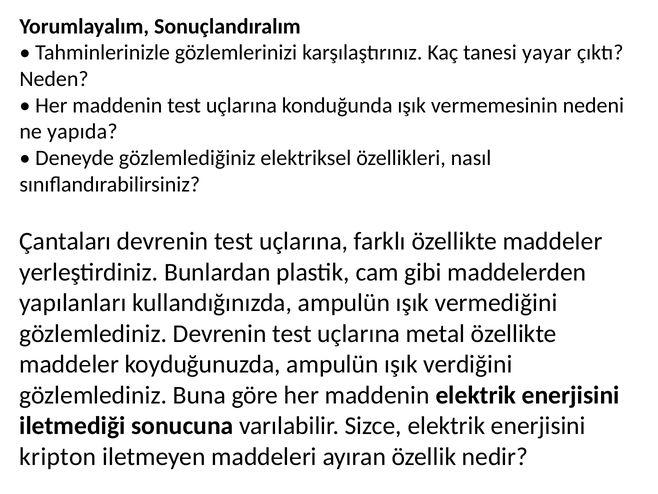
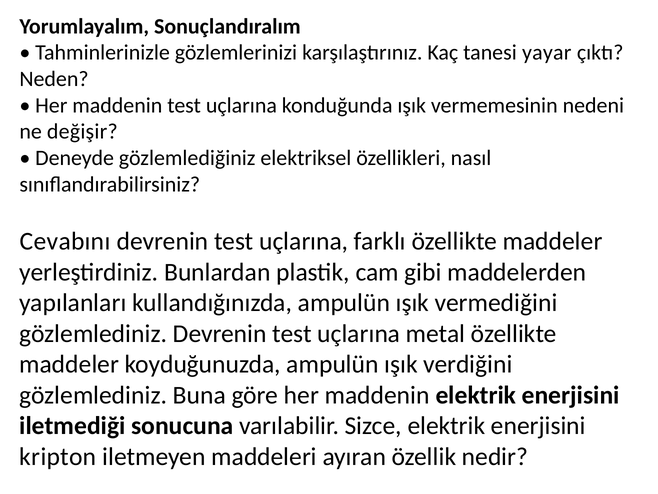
yapıda: yapıda -> değişir (82, 132)
Çantaları: Çantaları -> Cevabını (65, 241)
